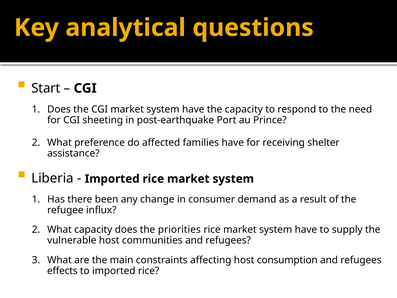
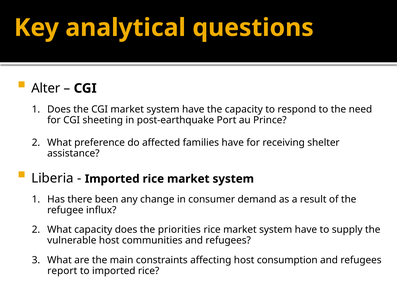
Start: Start -> Alter (46, 88)
effects: effects -> report (62, 271)
